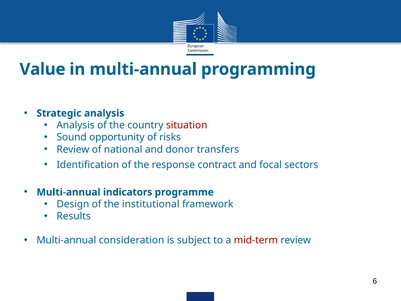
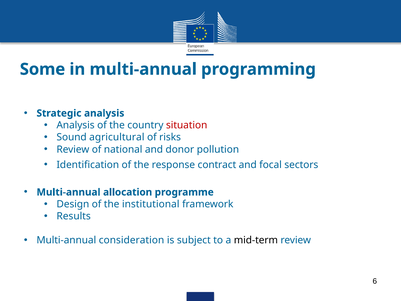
Value: Value -> Some (42, 69)
opportunity: opportunity -> agricultural (117, 137)
transfers: transfers -> pollution (218, 149)
indicators: indicators -> allocation (128, 192)
mid-term colour: red -> black (256, 240)
